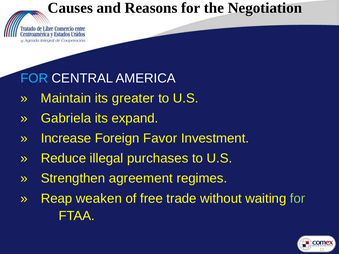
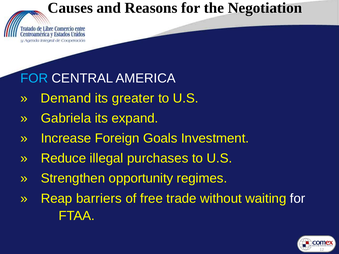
Maintain: Maintain -> Demand (66, 98)
Favor: Favor -> Goals (160, 138)
agreement: agreement -> opportunity (141, 179)
weaken: weaken -> barriers (99, 199)
for colour: light green -> white (298, 199)
